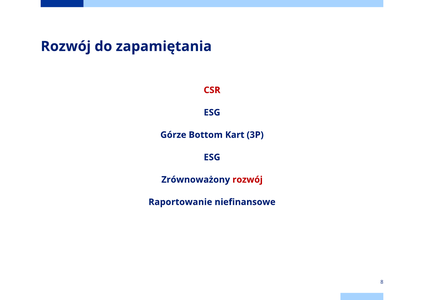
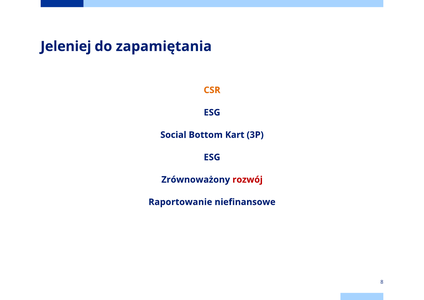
Rozwój: Rozwój -> Jeleniej (66, 46)
CSR colour: red -> orange (212, 90)
Górze: Górze -> Social (173, 135)
